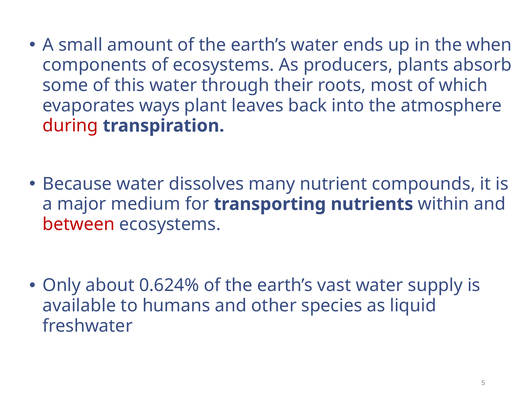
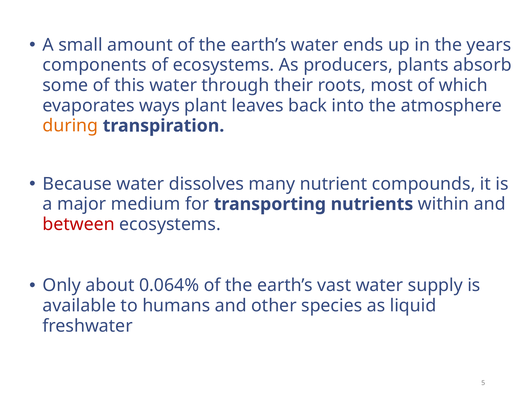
when: when -> years (489, 45)
during colour: red -> orange (70, 126)
0.624%: 0.624% -> 0.064% (169, 285)
